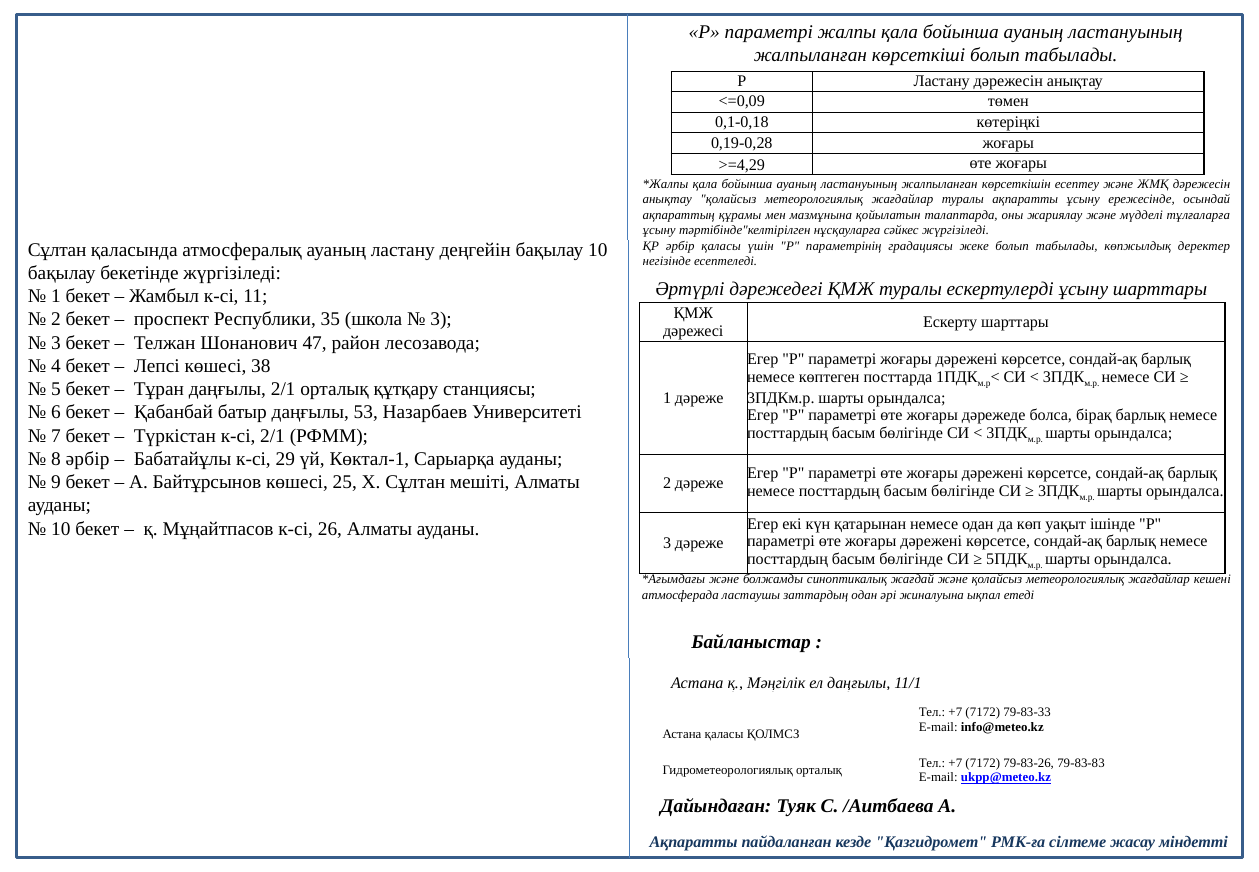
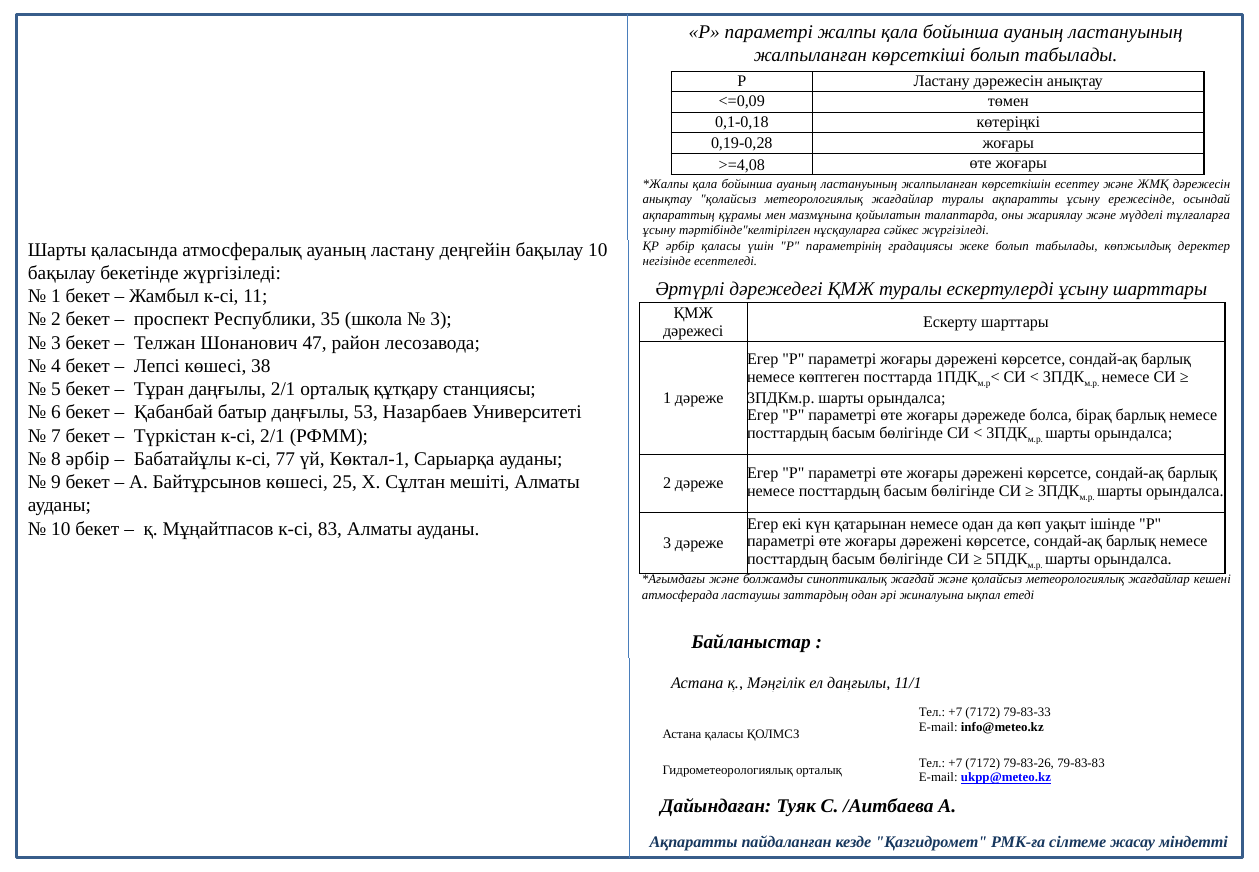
>=4,29: >=4,29 -> >=4,08 (742, 165)
Сұлтан: Сұлтан -> Шарты (57, 250)
29: 29 -> 77 (285, 459)
26: 26 -> 83 (330, 528)
